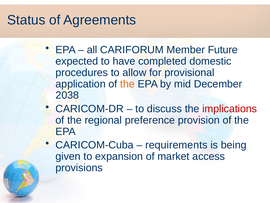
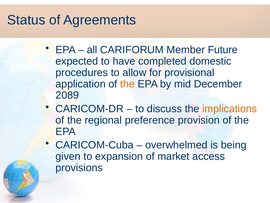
2038: 2038 -> 2089 (67, 95)
implications colour: red -> orange (230, 109)
requirements: requirements -> overwhelmed (176, 145)
